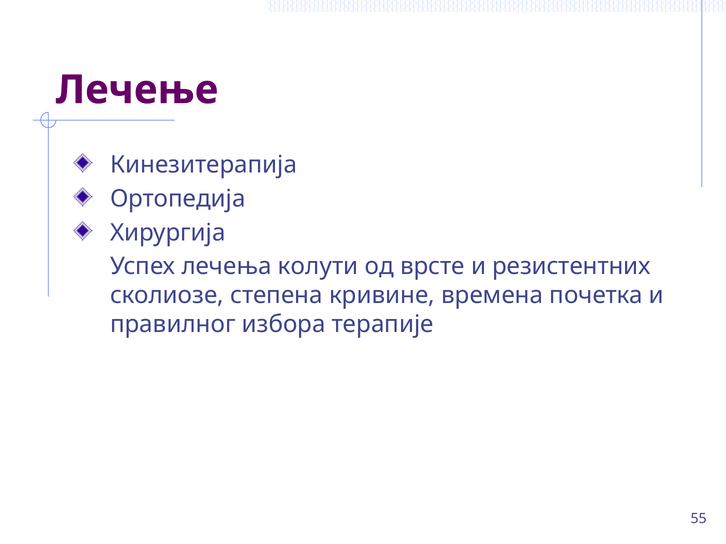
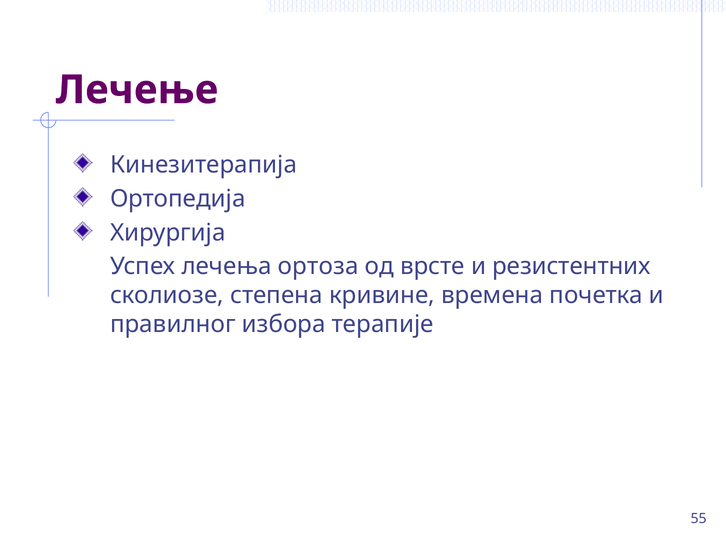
колути: колути -> ортоза (318, 267)
